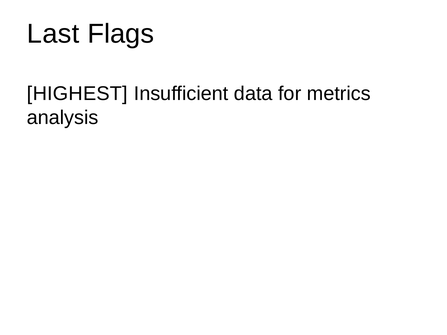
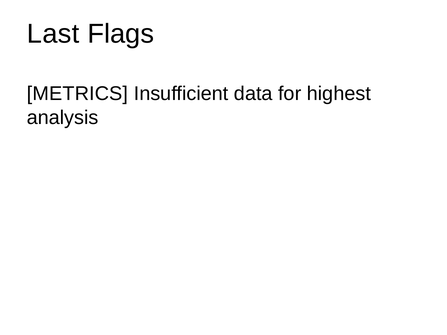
HIGHEST: HIGHEST -> METRICS (77, 94)
metrics: metrics -> highest (339, 94)
